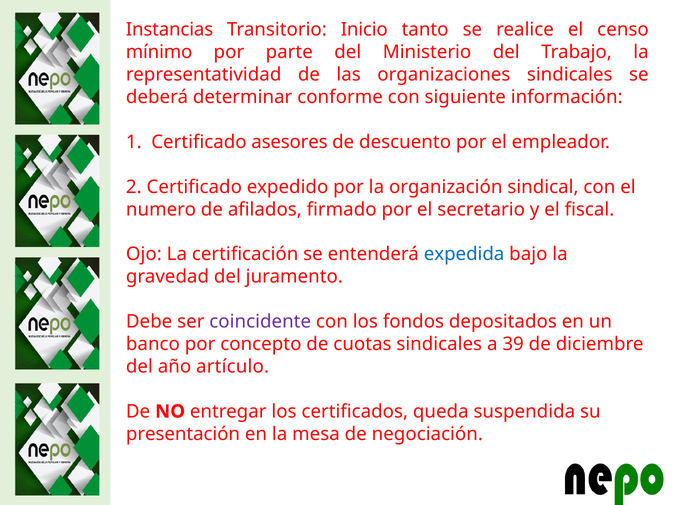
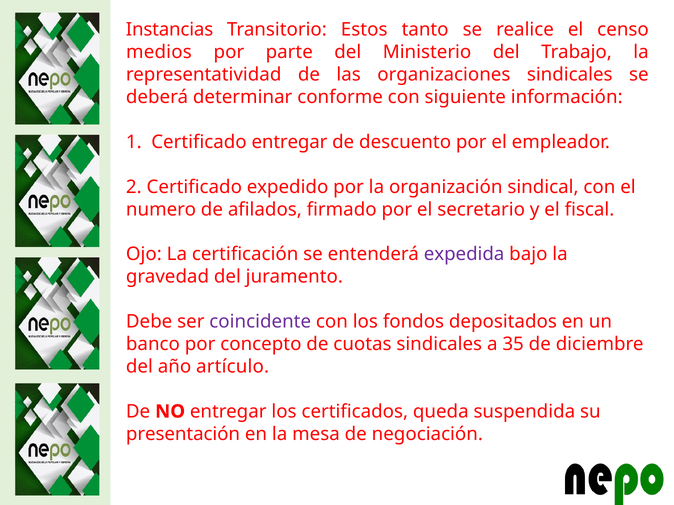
Inicio: Inicio -> Estos (364, 30)
mínimo: mínimo -> medios (159, 52)
Certificado asesores: asesores -> entregar (289, 142)
expedida colour: blue -> purple (464, 255)
39: 39 -> 35 (513, 344)
